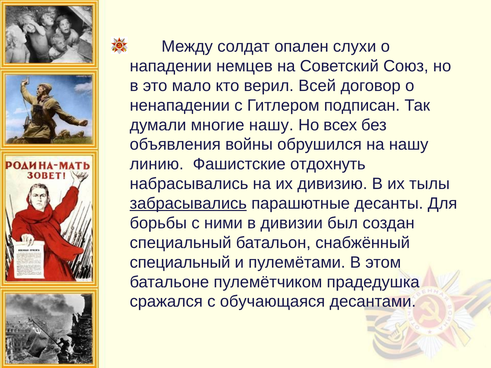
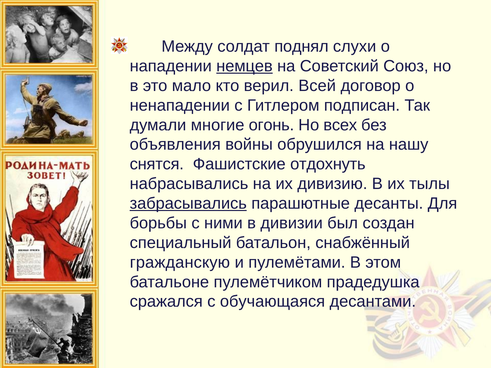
опален: опален -> поднял (301, 46)
немцев underline: none -> present (244, 66)
многие нашу: нашу -> огонь (271, 125)
линию: линию -> снятся (157, 164)
специальный: специальный -> гражданскую (180, 263)
